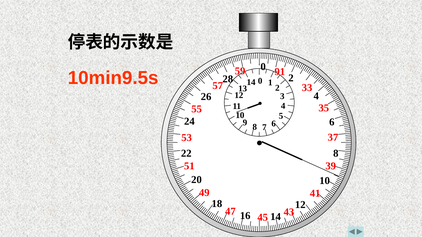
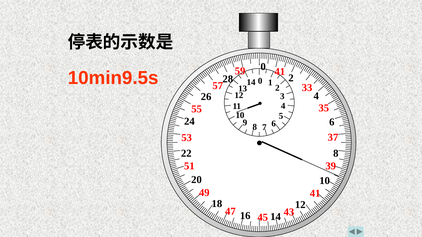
0 91: 91 -> 41 (280, 72)
